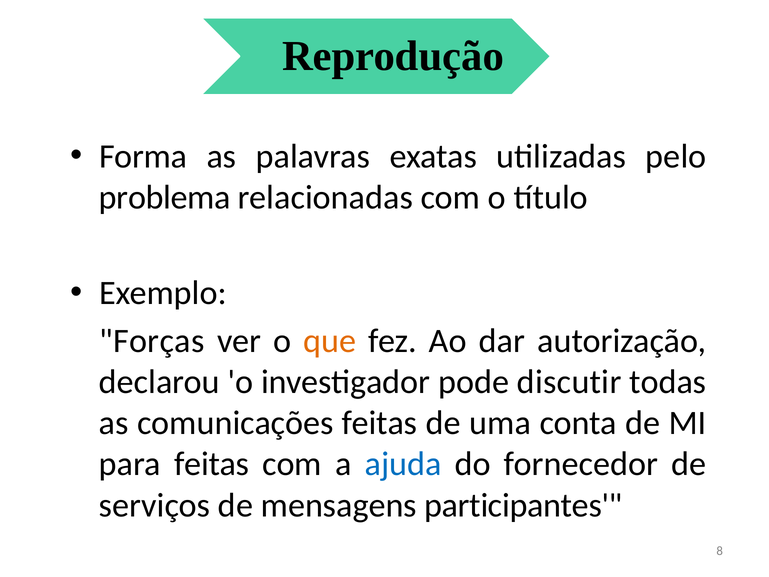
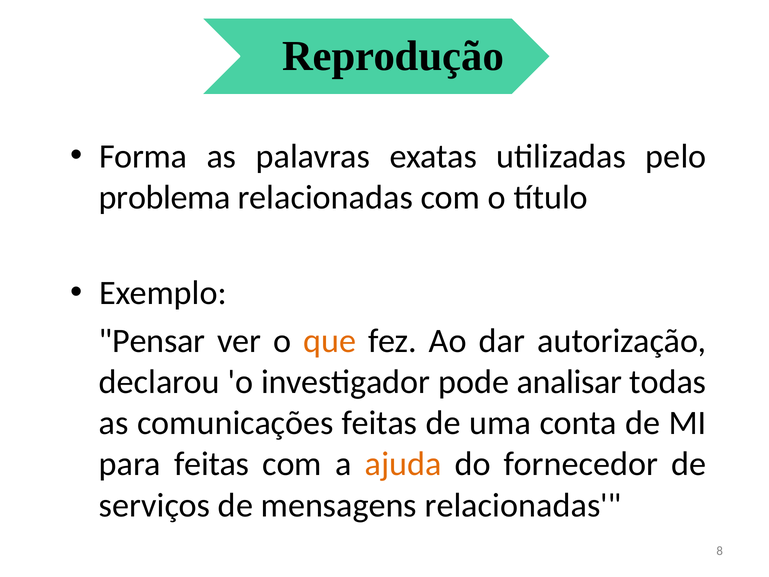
Forças: Forças -> Pensar (152, 341)
discutir: discutir -> analisar (569, 382)
ajuda colour: blue -> orange (403, 464)
mensagens participantes: participantes -> relacionadas (523, 505)
